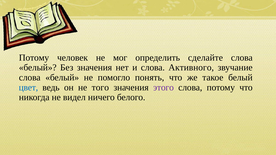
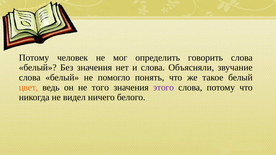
сделайте: сделайте -> говорить (205, 58)
Активного: Активного -> Объясняли (191, 68)
цвет colour: blue -> orange (28, 88)
